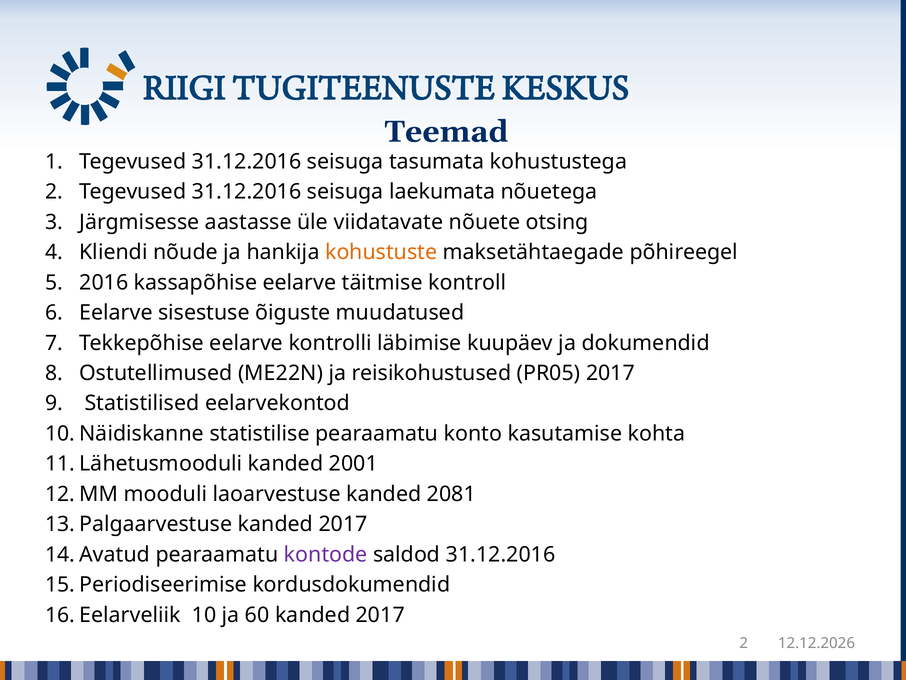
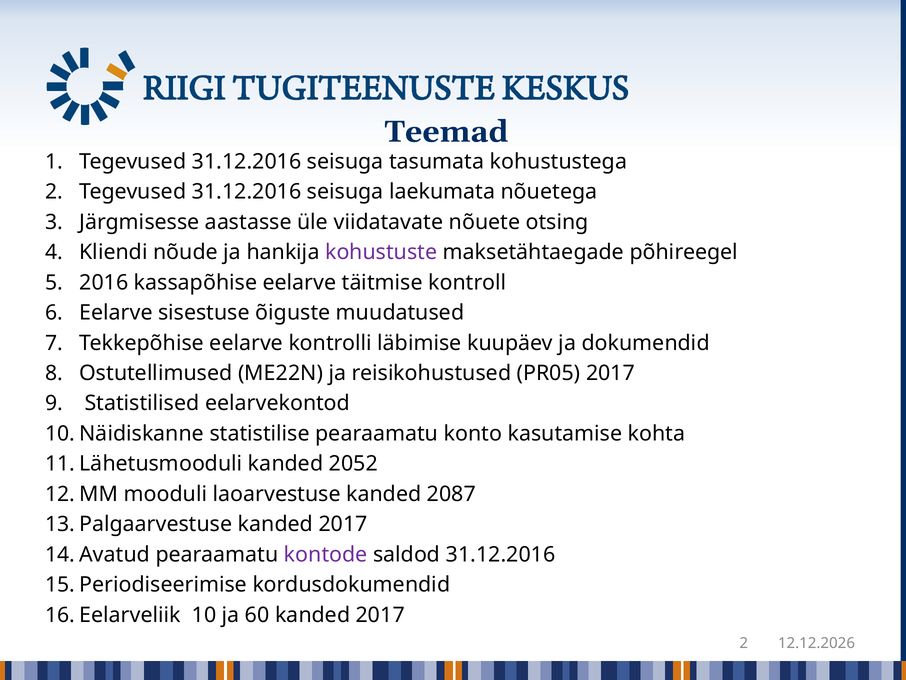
kohustuste colour: orange -> purple (381, 252)
2001: 2001 -> 2052 (353, 464)
2081: 2081 -> 2087 (451, 494)
